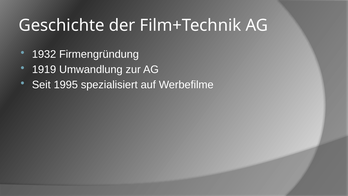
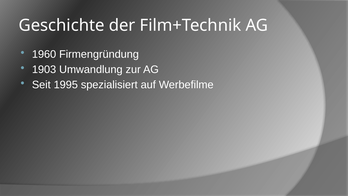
1932: 1932 -> 1960 (44, 54)
1919: 1919 -> 1903 (44, 69)
